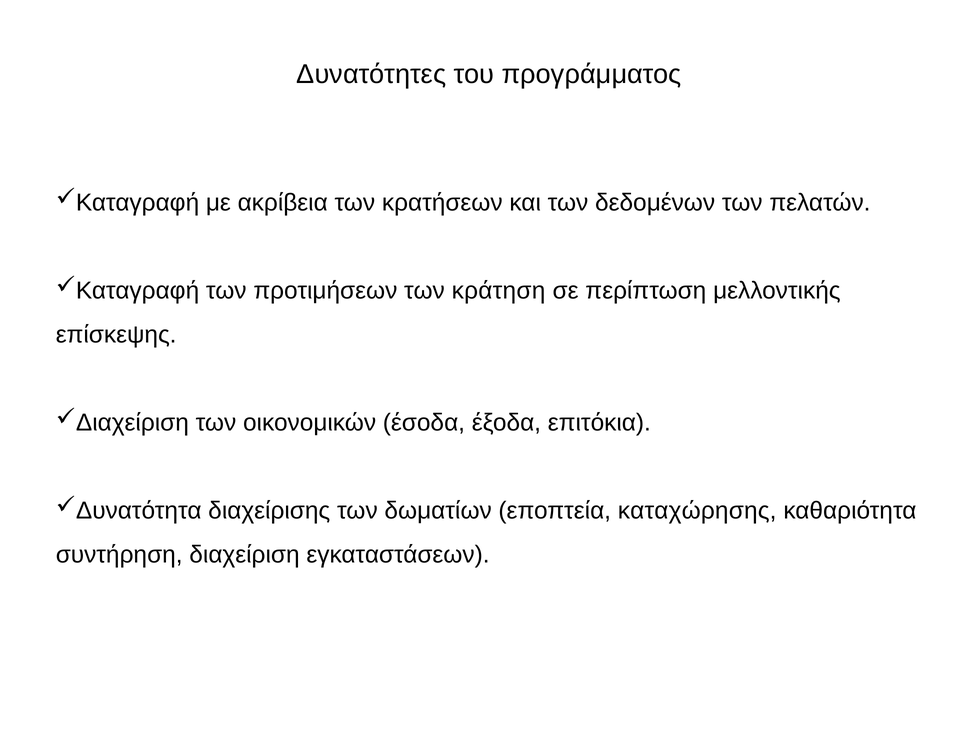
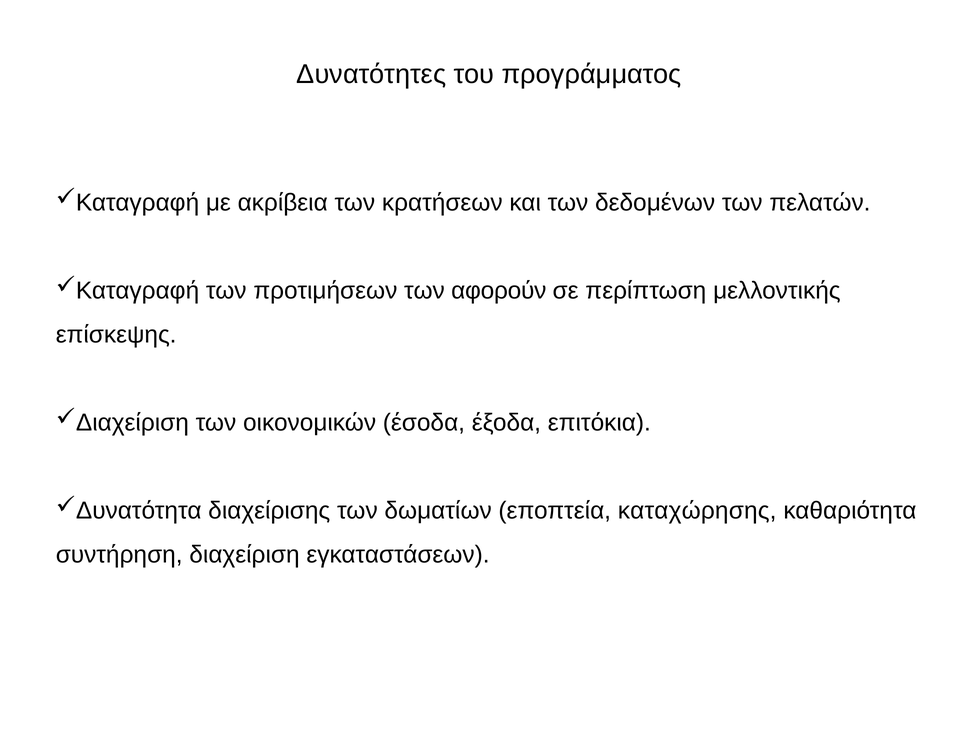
κράτηση: κράτηση -> αφορούν (499, 290)
